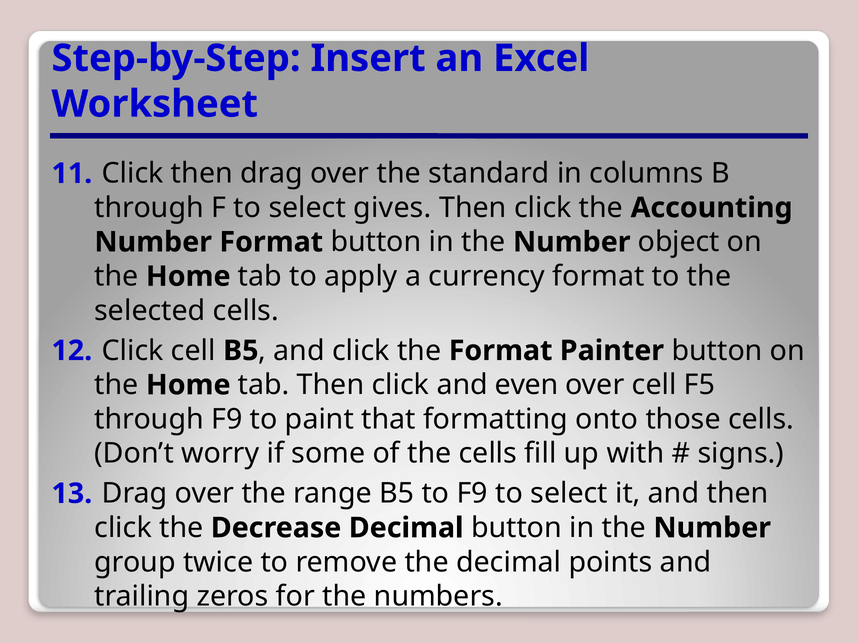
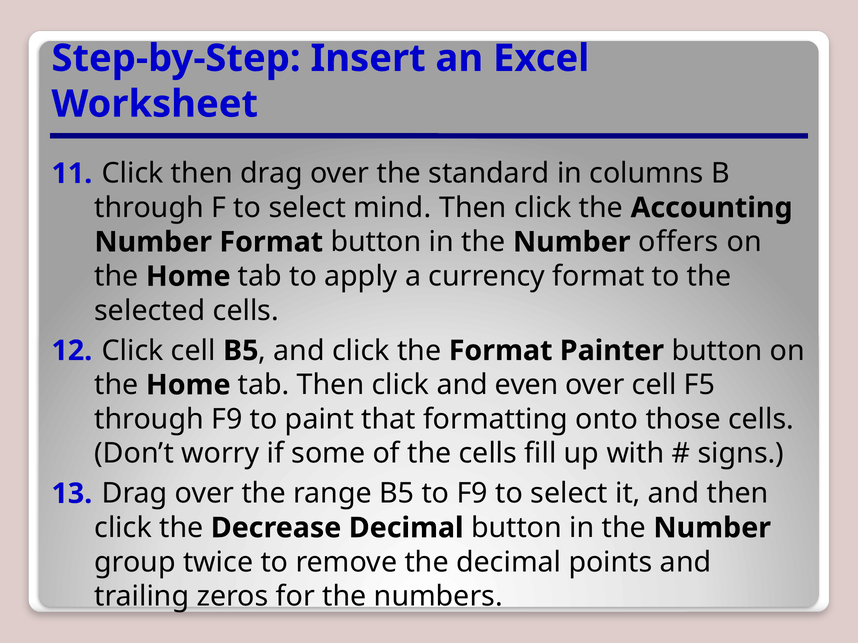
gives: gives -> mind (392, 208)
object: object -> offers (678, 242)
